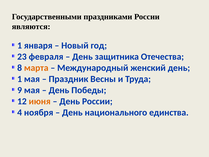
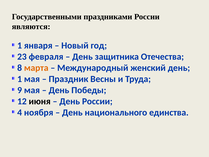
июня colour: orange -> black (40, 101)
